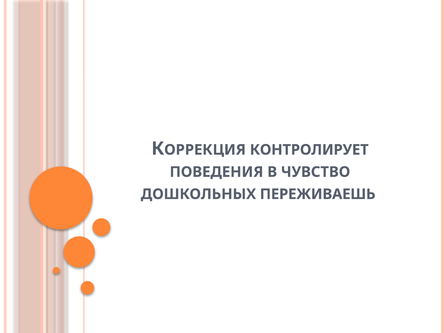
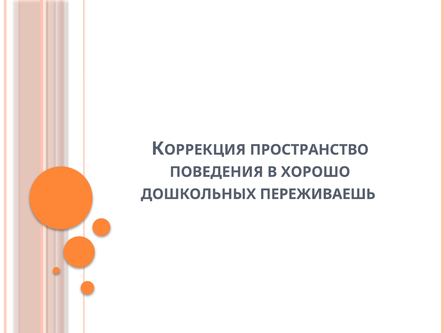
КОНТРОЛИРУЕТ: КОНТРОЛИРУЕТ -> ПРОСТРАНСТВО (309, 150)
ЧУВСТВО: ЧУВСТВО -> ХОРОШО (316, 172)
